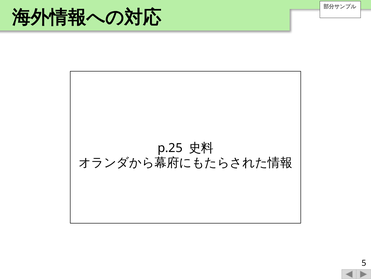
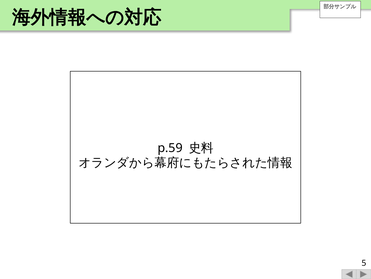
p.25: p.25 -> p.59 (170, 148)
